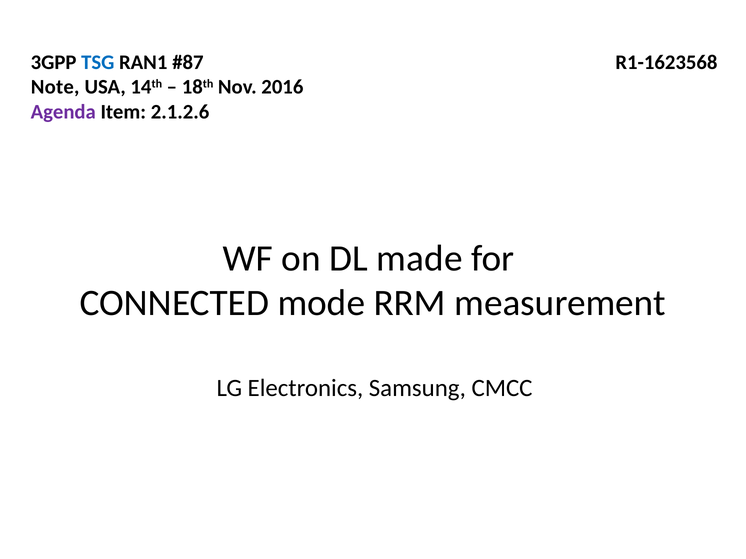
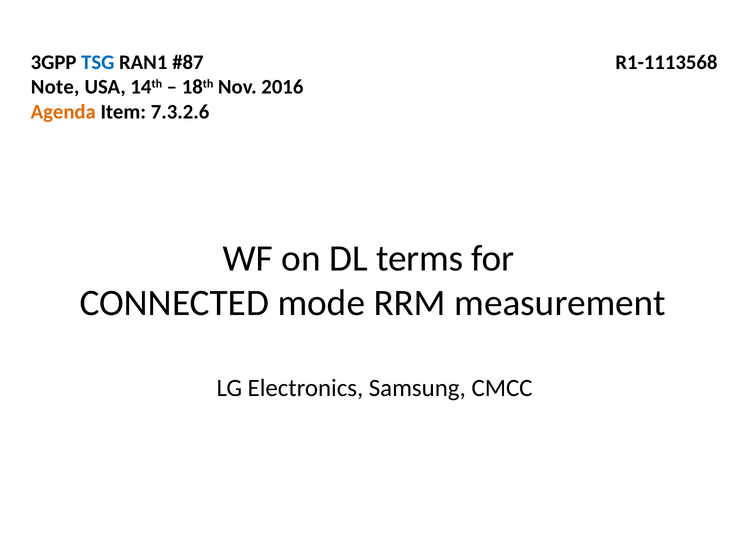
R1-1623568: R1-1623568 -> R1-1113568 (666, 62)
Agenda colour: purple -> orange (63, 112)
2.1.2.6: 2.1.2.6 -> 7.3.2.6 (180, 112)
made: made -> terms (420, 259)
